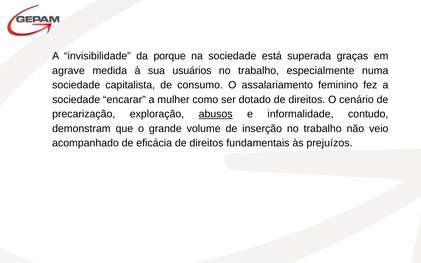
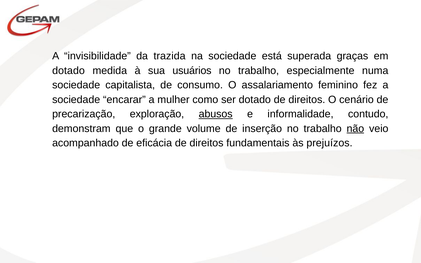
porque: porque -> trazida (170, 56)
agrave: agrave -> dotado (68, 71)
não underline: none -> present (355, 129)
